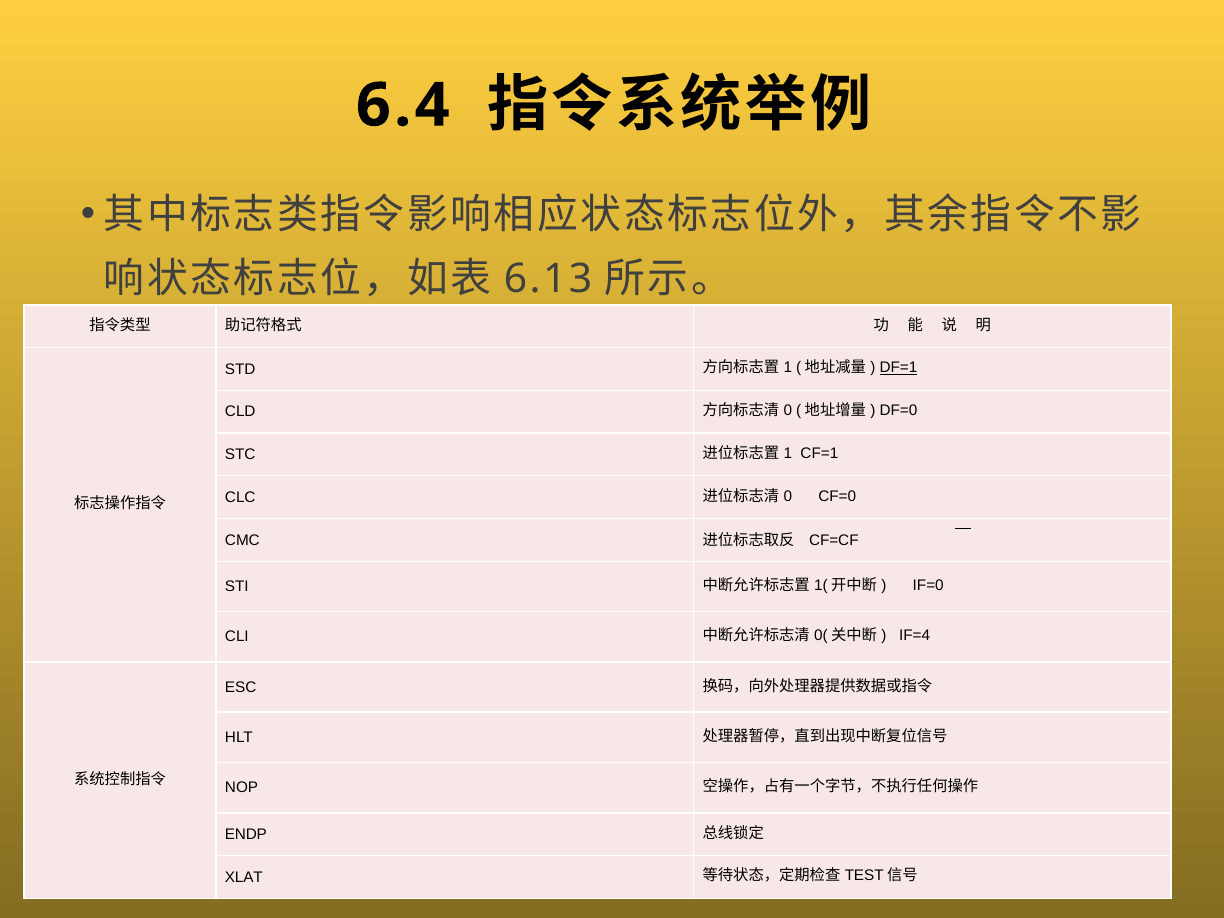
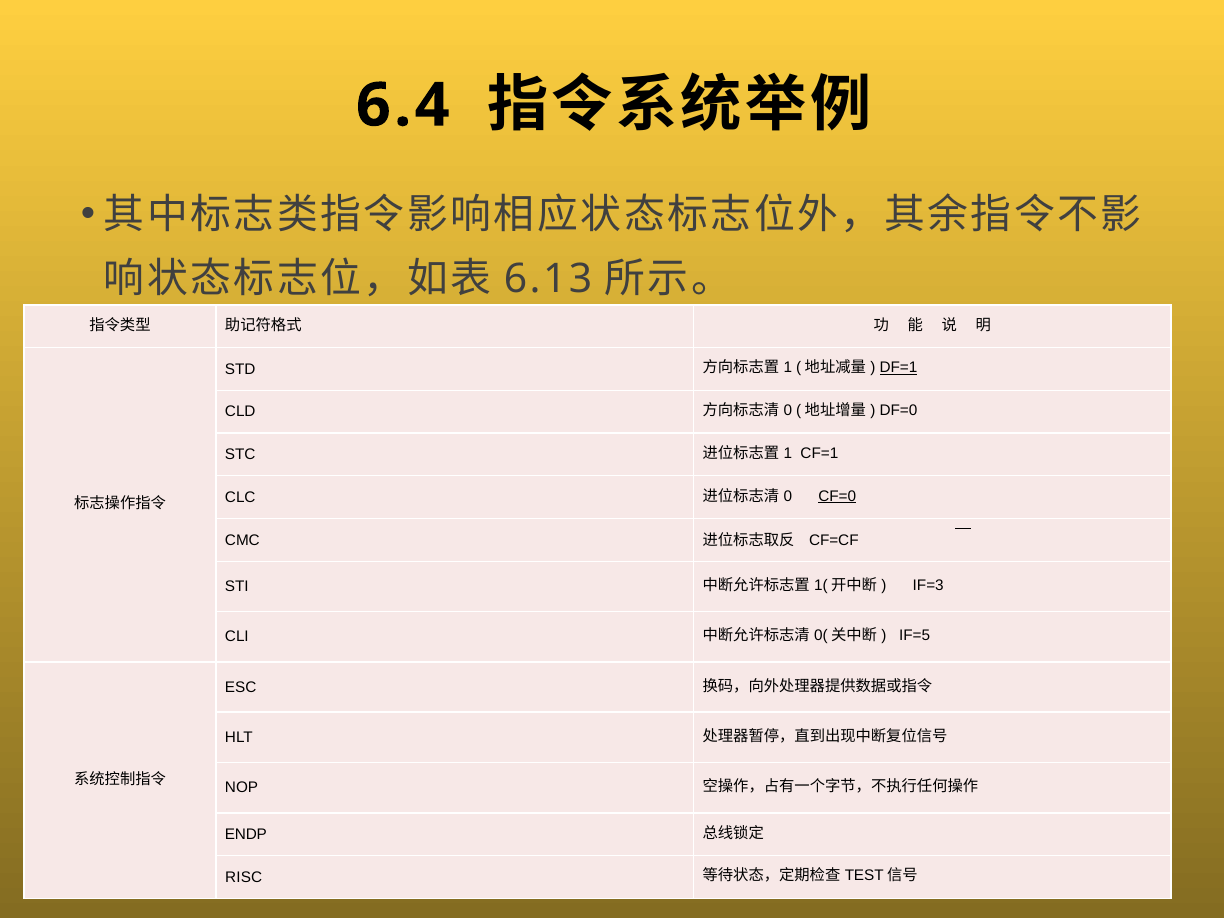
CF=0 underline: none -> present (837, 496)
IF=0: IF=0 -> IF=3 (928, 585)
IF=4: IF=4 -> IF=5 (915, 636)
XLAT: XLAT -> RISC (244, 877)
